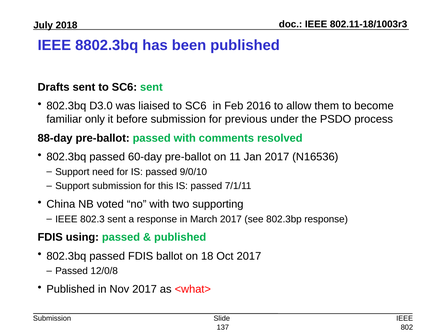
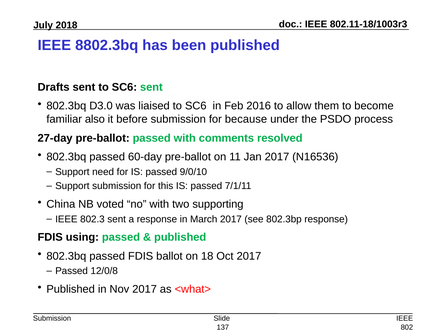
only: only -> also (95, 119)
previous: previous -> because (246, 119)
88-day: 88-day -> 27-day (55, 138)
